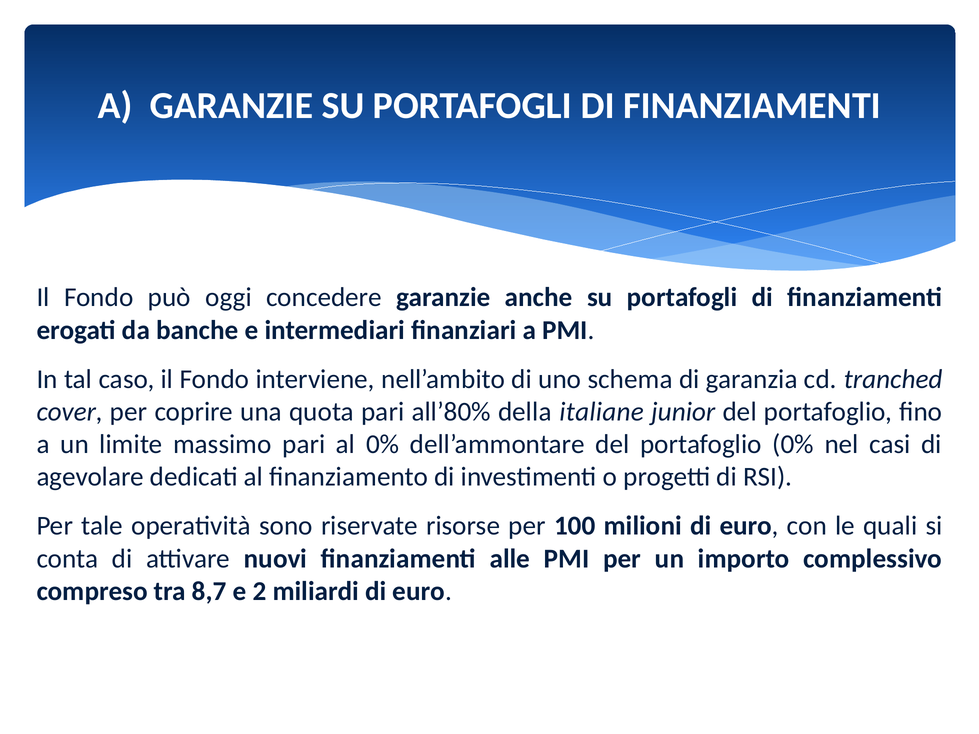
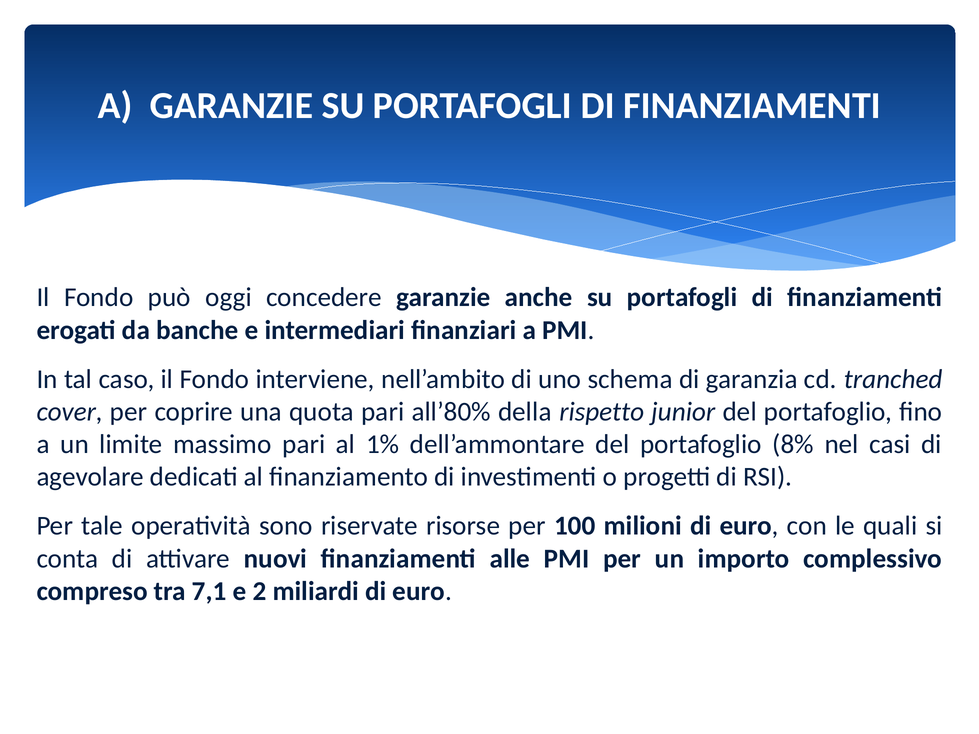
italiane: italiane -> rispetto (602, 412)
al 0%: 0% -> 1% (383, 444)
portafoglio 0%: 0% -> 8% (793, 444)
8,7: 8,7 -> 7,1 (209, 591)
